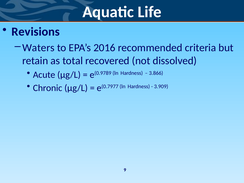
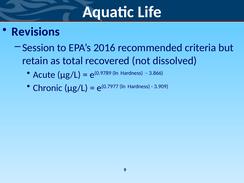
Waters: Waters -> Session (38, 48)
